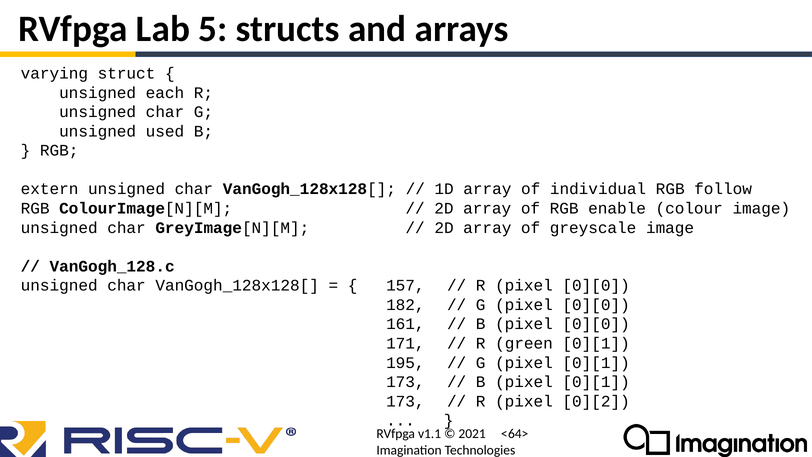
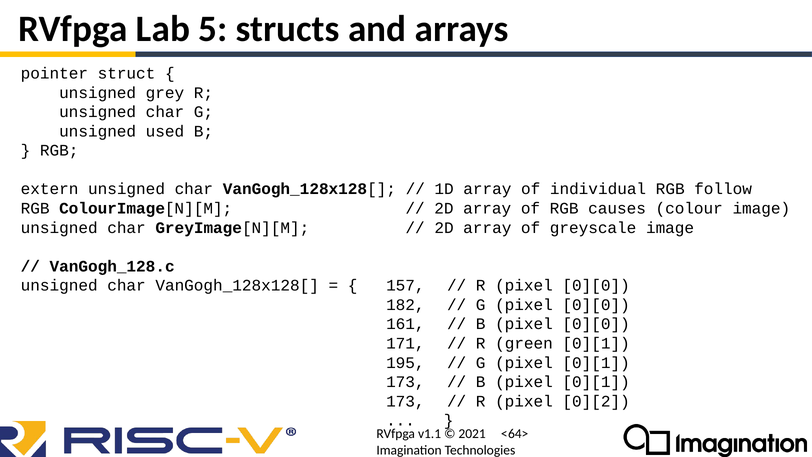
varying: varying -> pointer (54, 73)
each: each -> grey (165, 93)
enable: enable -> causes (617, 208)
